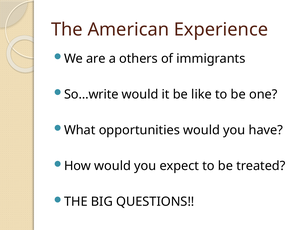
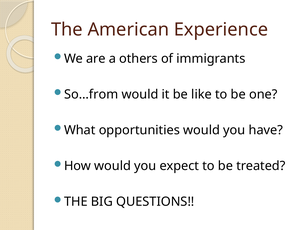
So…write: So…write -> So…from (91, 94)
